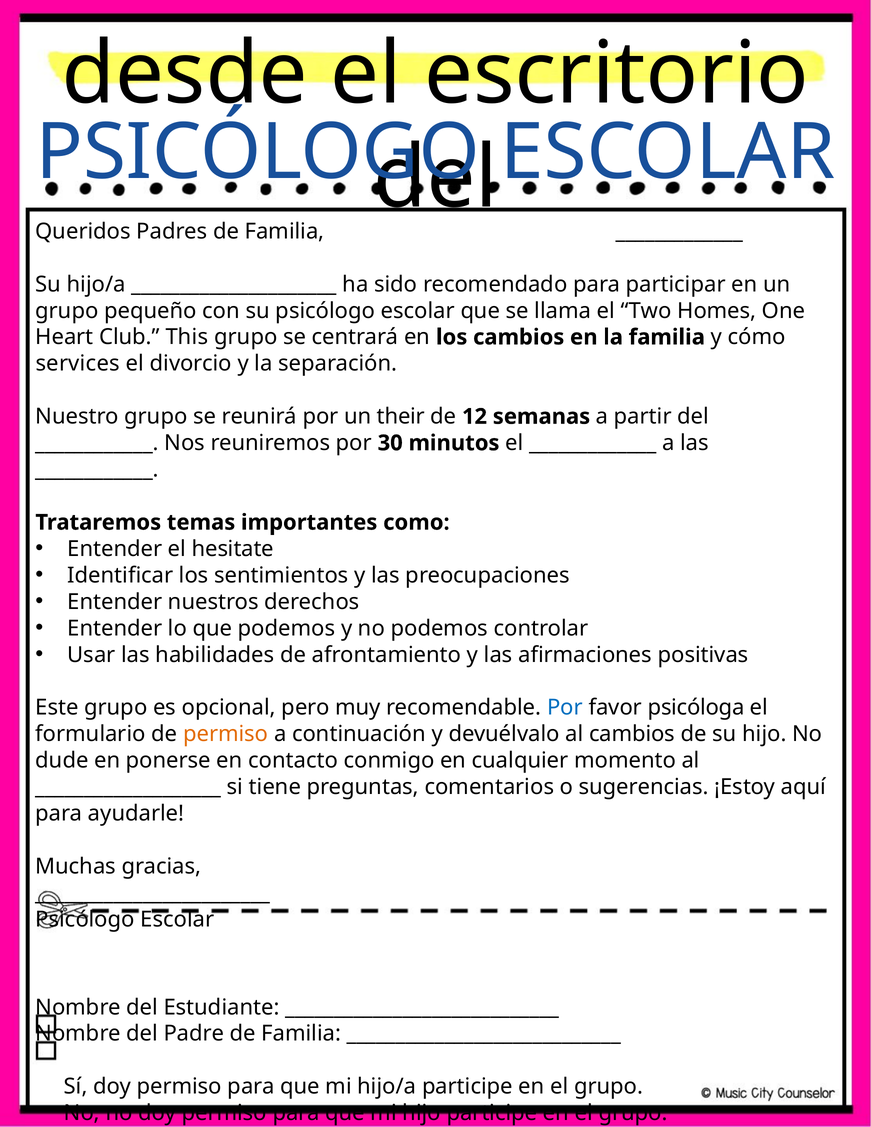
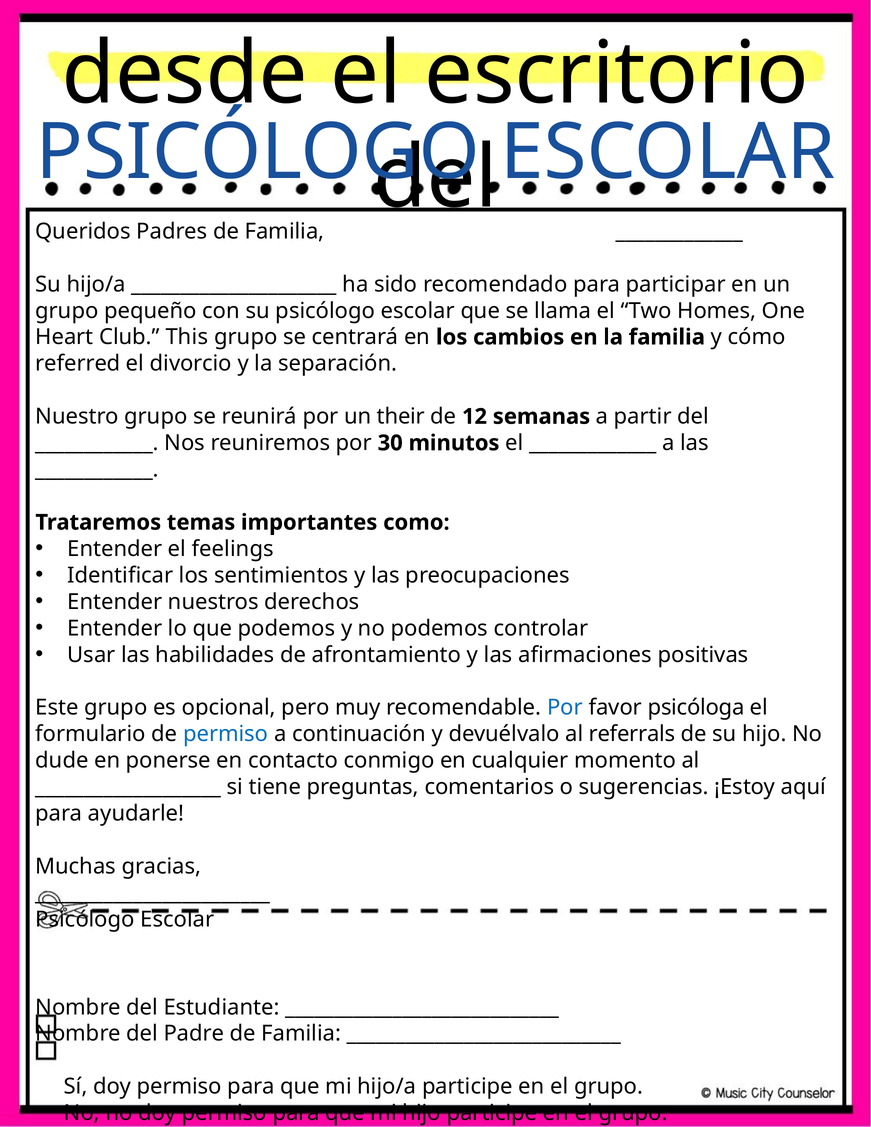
services: services -> referred (78, 364)
hesitate: hesitate -> feelings (233, 549)
permiso colour: orange -> blue (226, 734)
al cambios: cambios -> referrals (632, 734)
